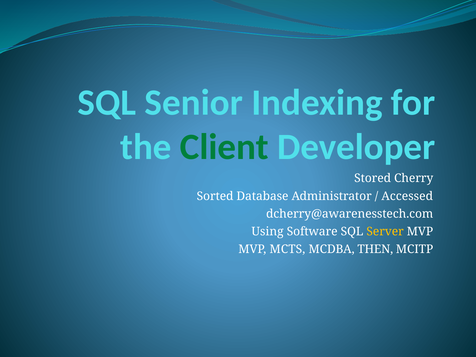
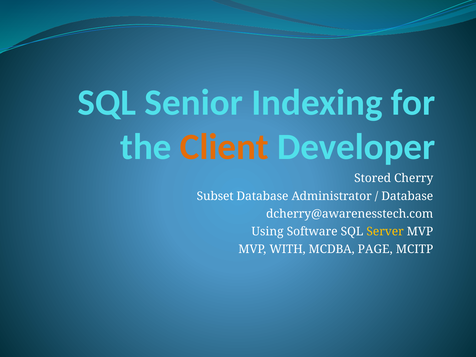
Client colour: green -> orange (224, 147)
Sorted: Sorted -> Subset (215, 196)
Accessed: Accessed -> Database (407, 196)
MCTS: MCTS -> WITH (288, 249)
THEN: THEN -> PAGE (375, 249)
